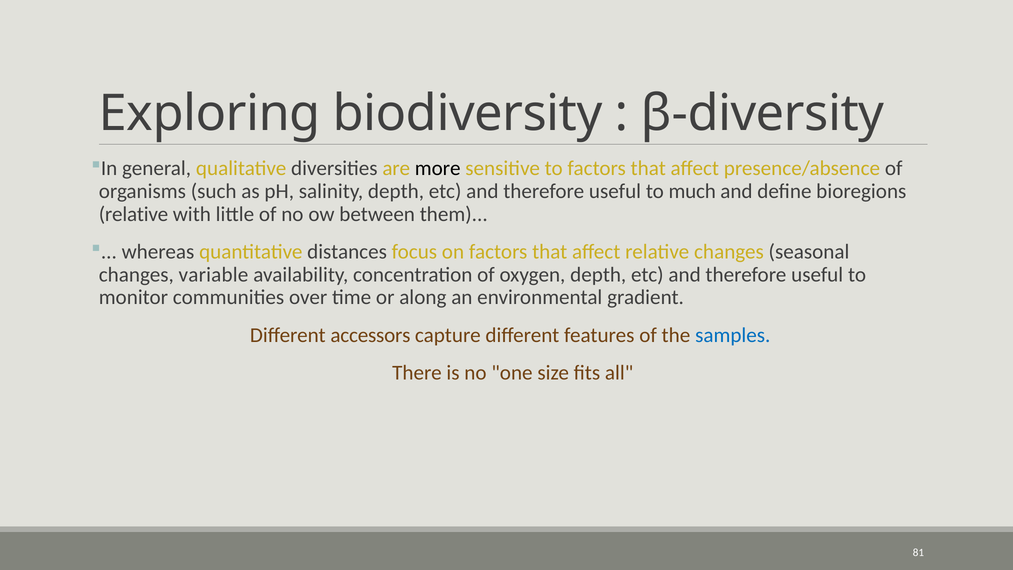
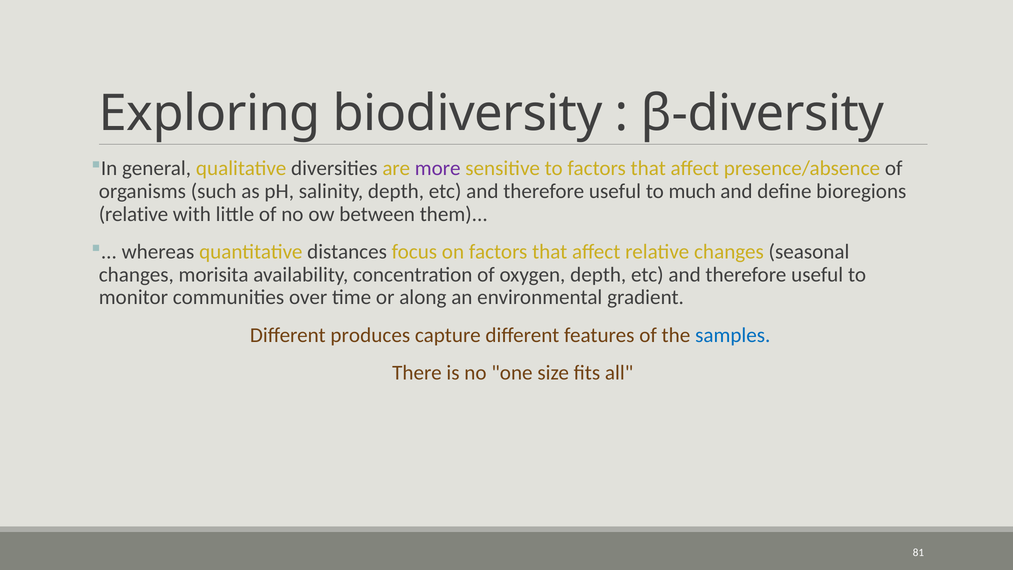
more colour: black -> purple (438, 168)
variable: variable -> morisita (214, 275)
accessors: accessors -> produces (370, 335)
